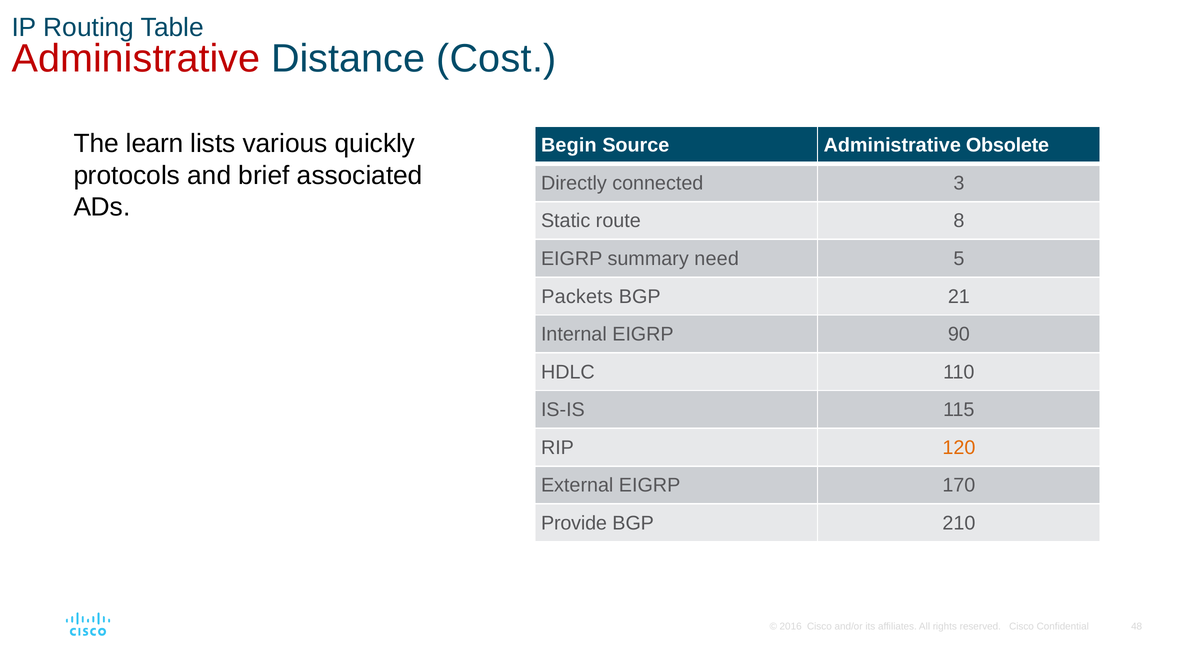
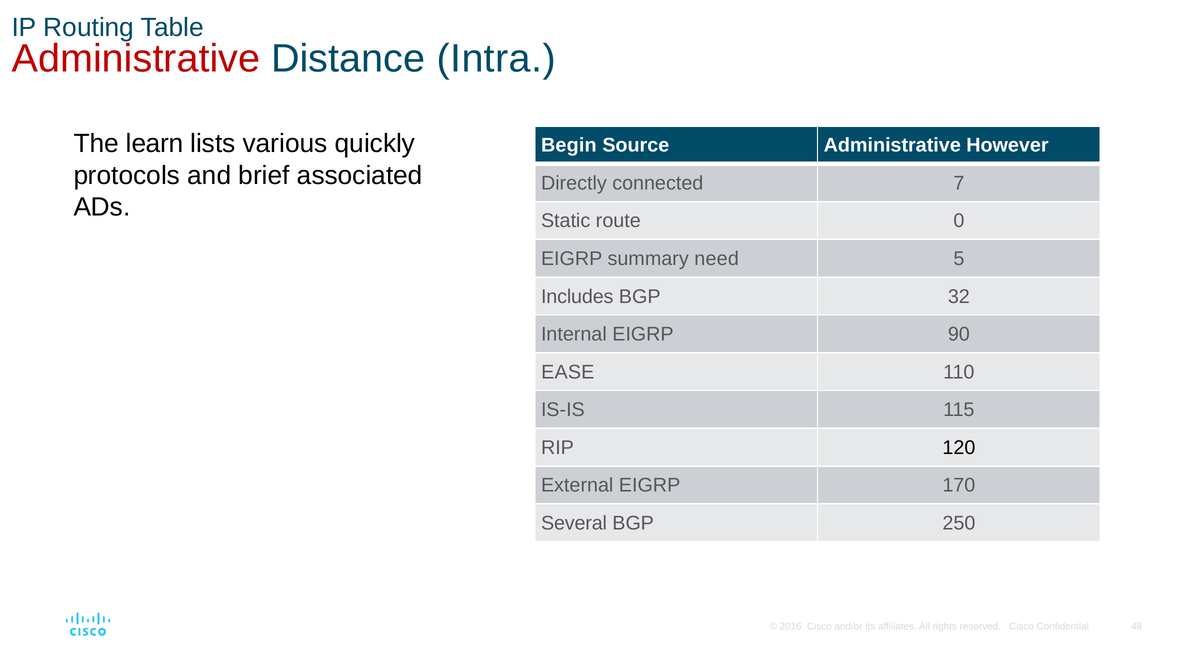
Cost: Cost -> Intra (496, 58)
Obsolete: Obsolete -> However (1007, 145)
3: 3 -> 7 (959, 183)
8: 8 -> 0 (959, 221)
Packets: Packets -> Includes (577, 296)
21: 21 -> 32 (959, 296)
HDLC: HDLC -> EASE (568, 372)
120 colour: orange -> black (959, 447)
Provide: Provide -> Several (574, 523)
210: 210 -> 250 (959, 523)
